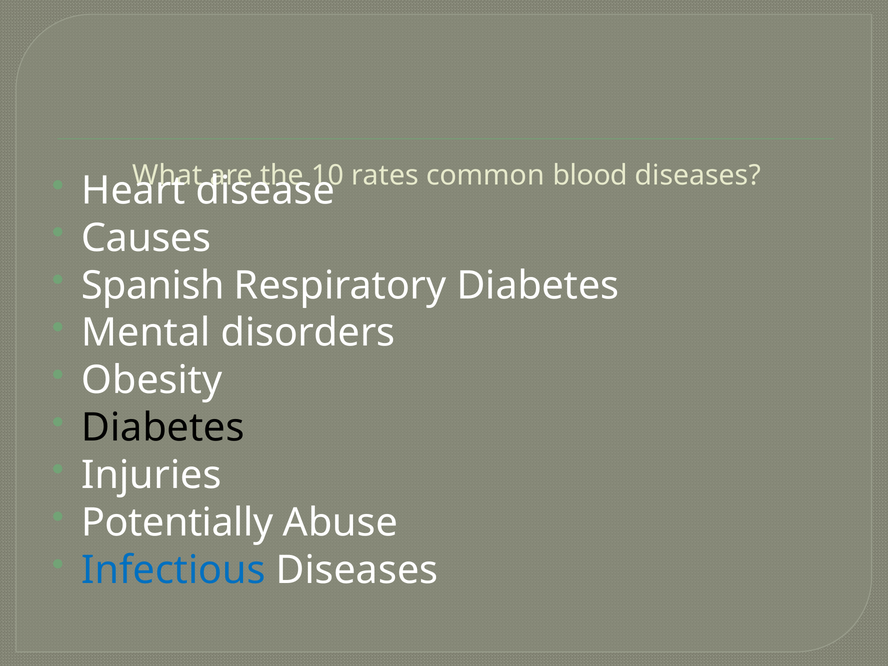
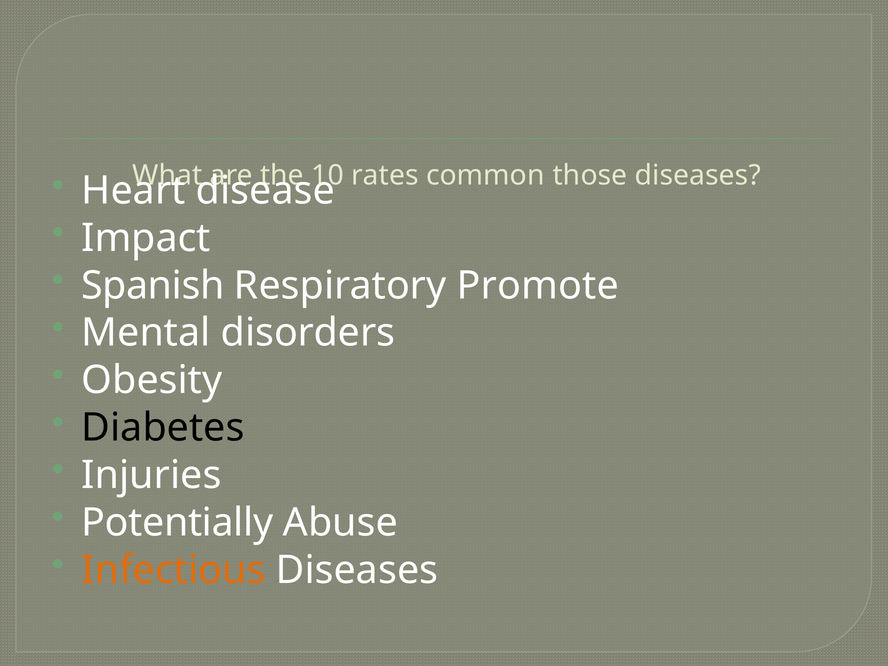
blood: blood -> those (590, 176)
Causes: Causes -> Impact (146, 238)
Respiratory Diabetes: Diabetes -> Promote (538, 286)
Infectious colour: blue -> orange (174, 570)
